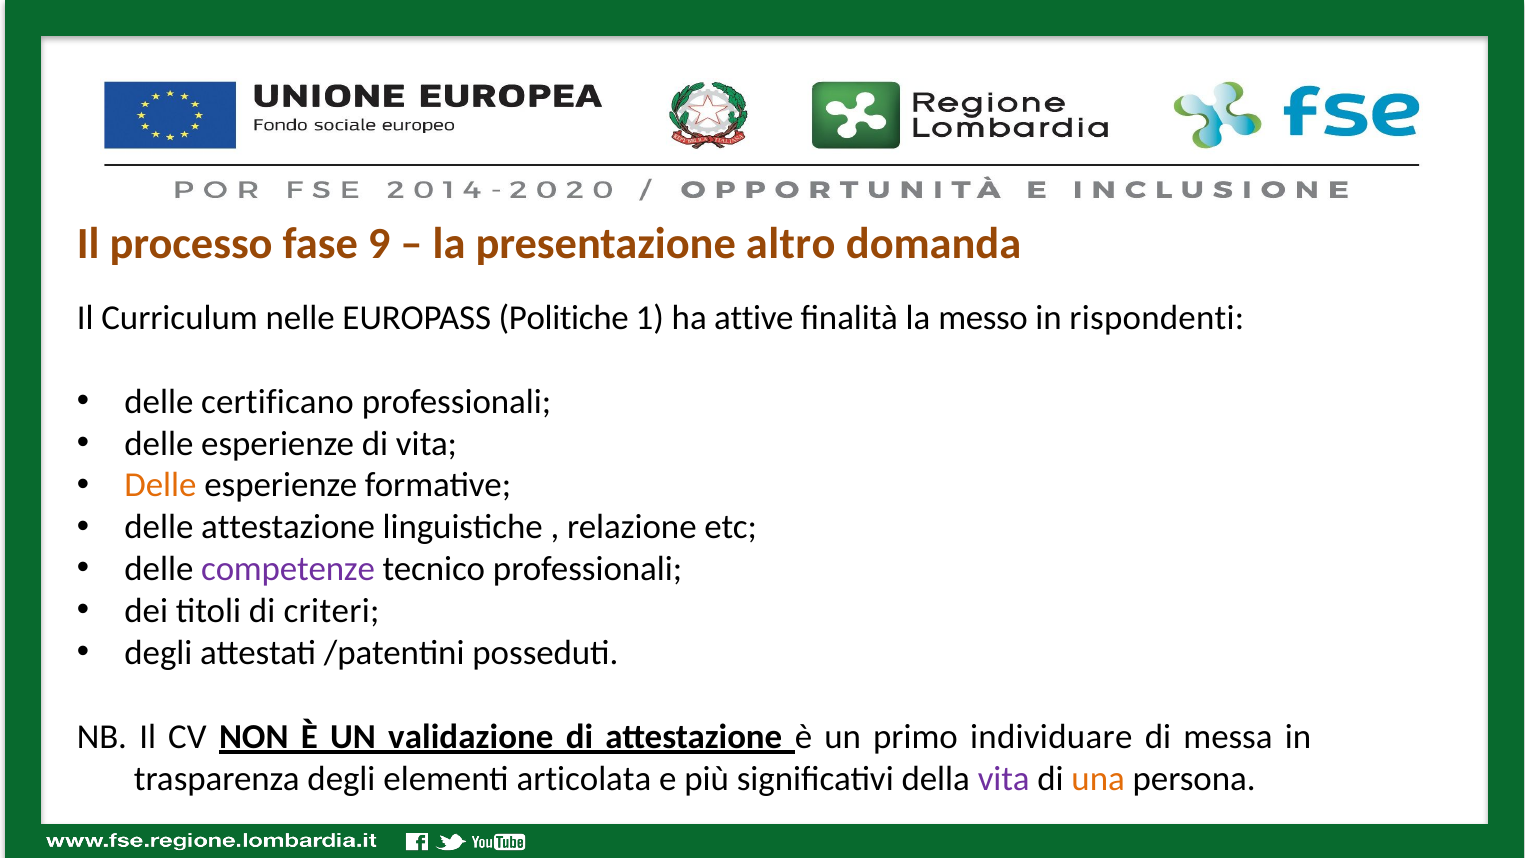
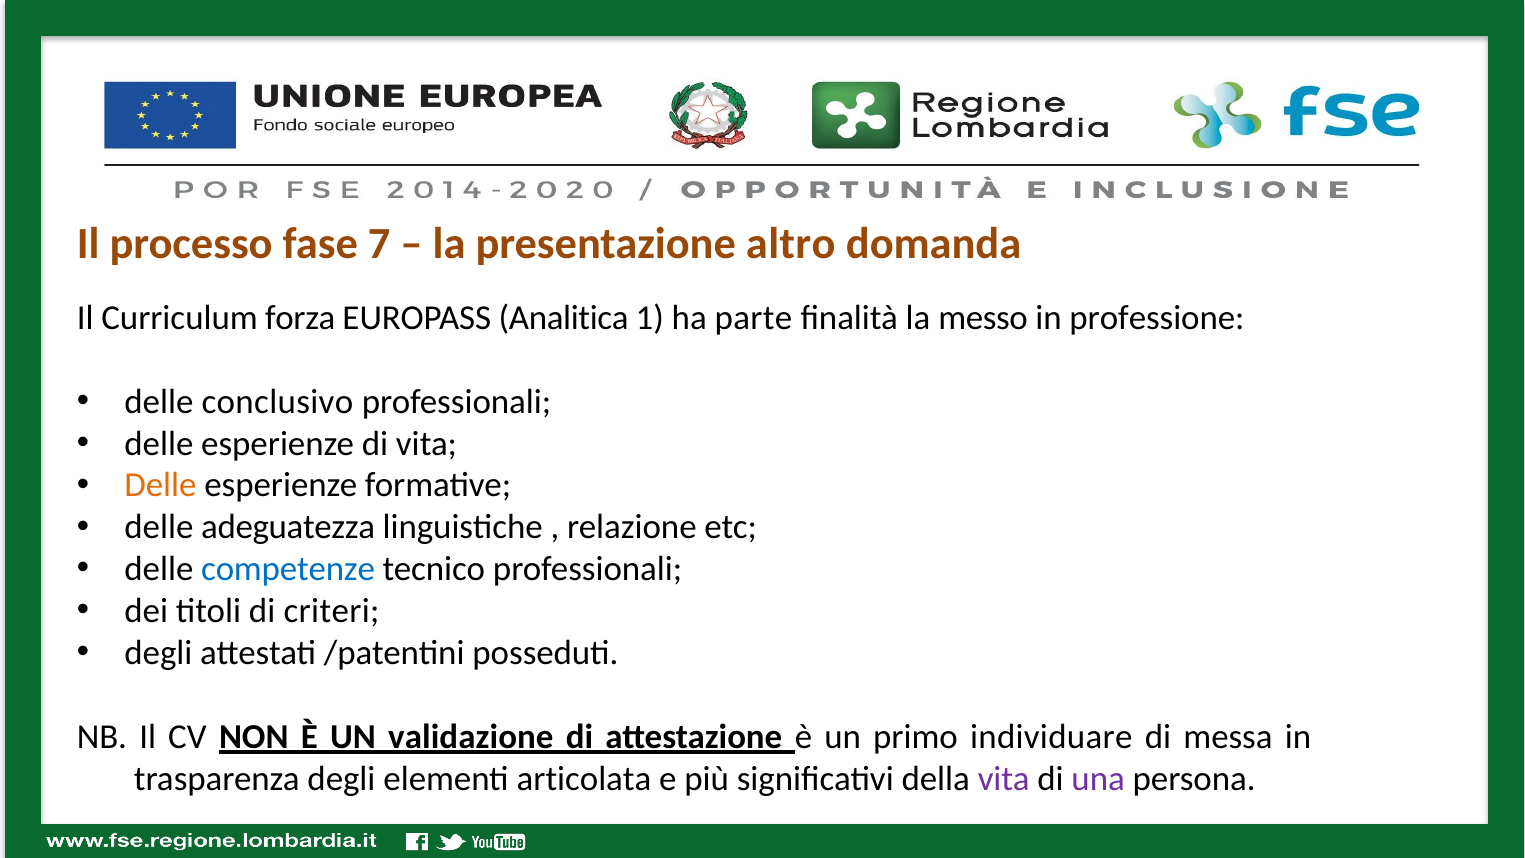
9: 9 -> 7 (379, 244)
nelle: nelle -> forza (300, 318)
Politiche: Politiche -> Analitica (564, 318)
attive: attive -> parte (754, 318)
rispondenti: rispondenti -> professione (1157, 318)
certificano: certificano -> conclusivo (277, 401)
delle attestazione: attestazione -> adeguatezza (288, 527)
competenze colour: purple -> blue (288, 569)
una colour: orange -> purple (1098, 779)
